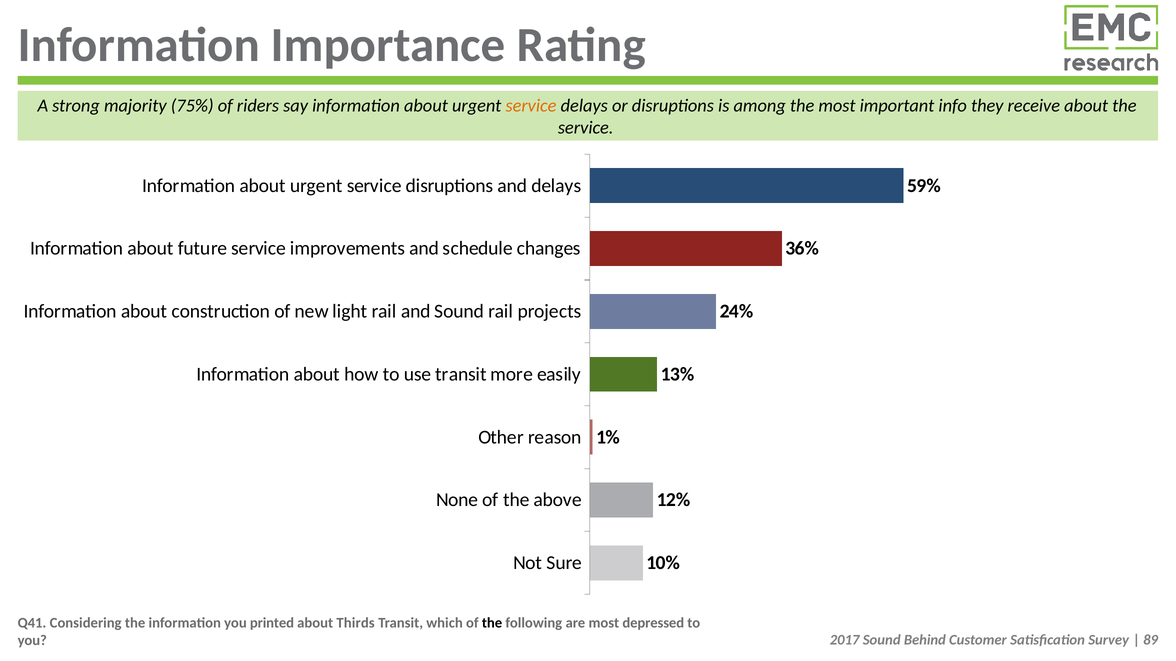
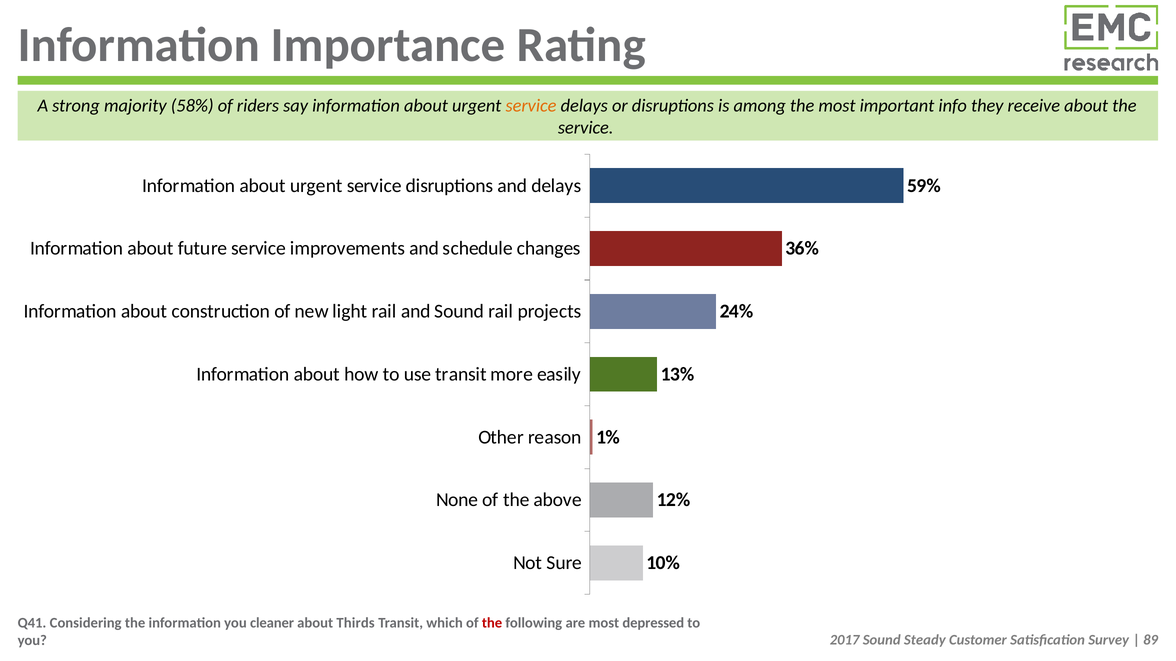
75%: 75% -> 58% (192, 106)
printed: printed -> cleaner (272, 623)
the colour: black -> red (492, 623)
Behind: Behind -> Steady (925, 640)
